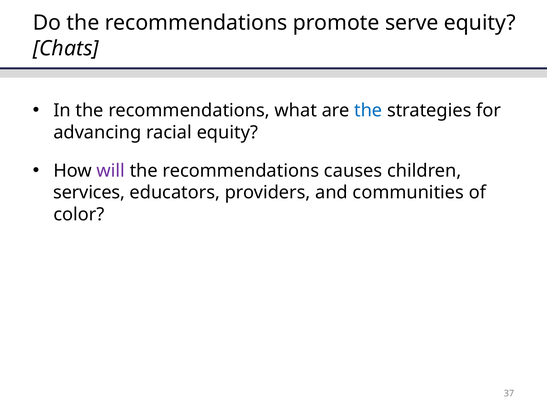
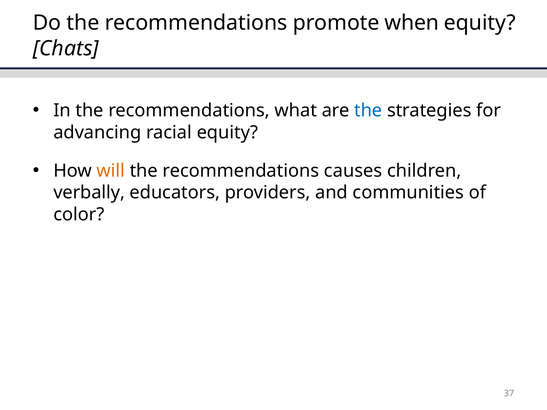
serve: serve -> when (412, 23)
will colour: purple -> orange (111, 171)
services: services -> verbally (89, 193)
